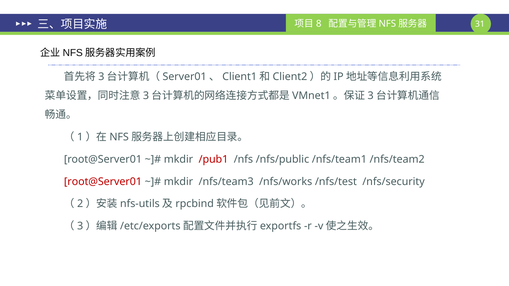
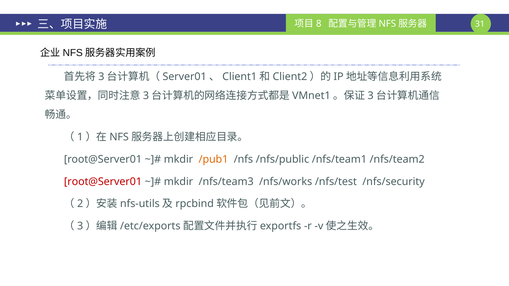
/pub1 colour: red -> orange (213, 159)
